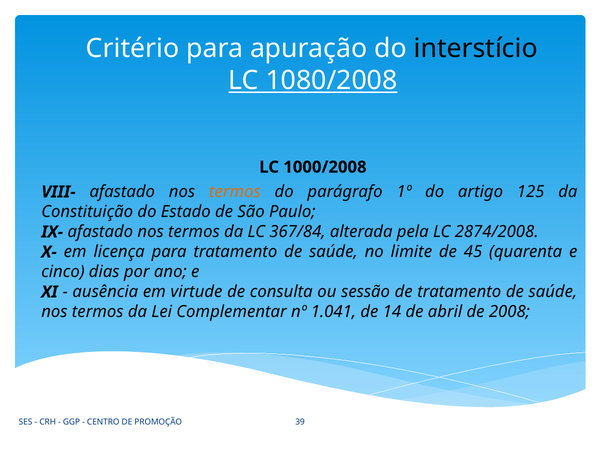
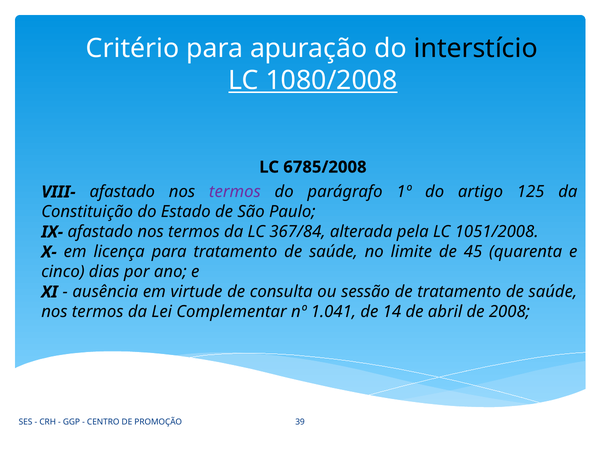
1000/2008: 1000/2008 -> 6785/2008 (325, 167)
termos colour: orange -> purple (235, 192)
2874/2008: 2874/2008 -> 1051/2008 (497, 232)
